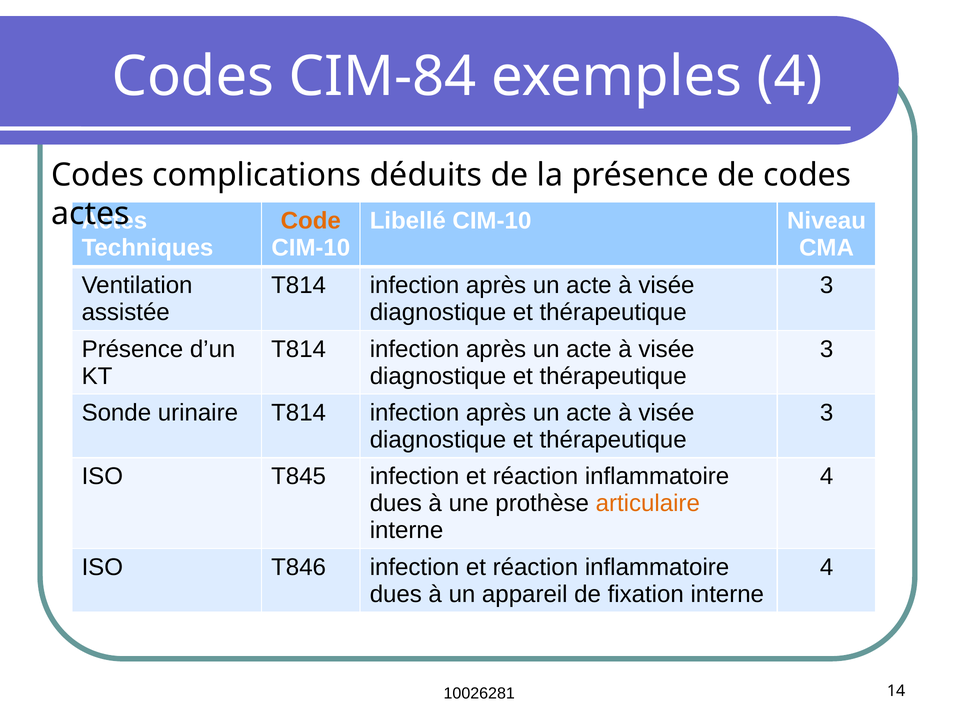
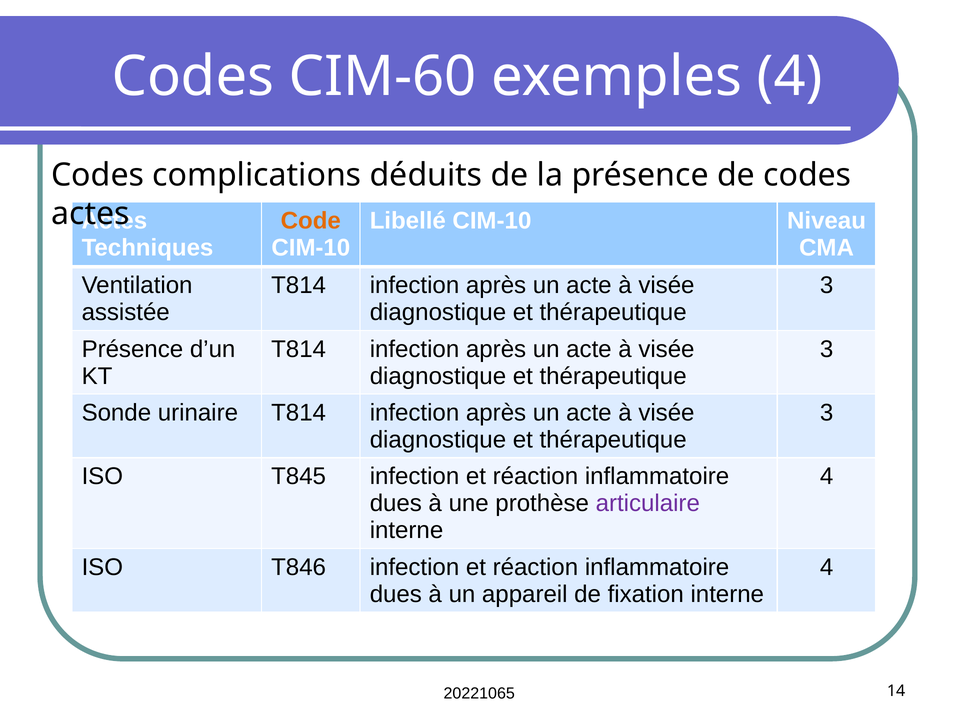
CIM-84: CIM-84 -> CIM-60 (383, 77)
articulaire colour: orange -> purple (648, 503)
10026281: 10026281 -> 20221065 (479, 693)
